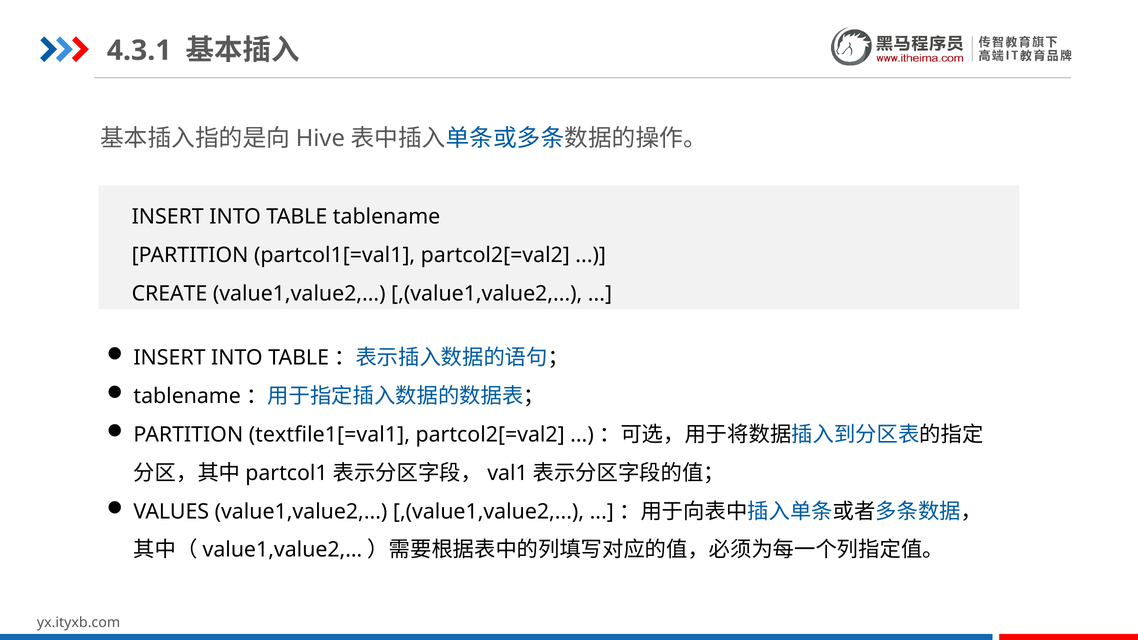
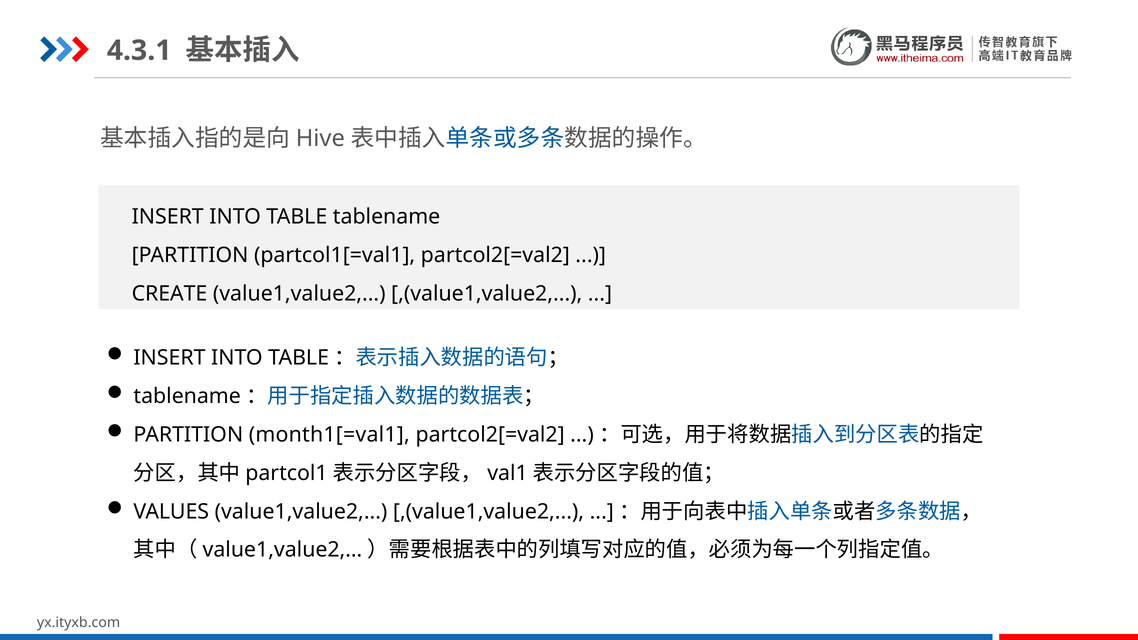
textfile1[=val1: textfile1[=val1 -> month1[=val1 (329, 435)
